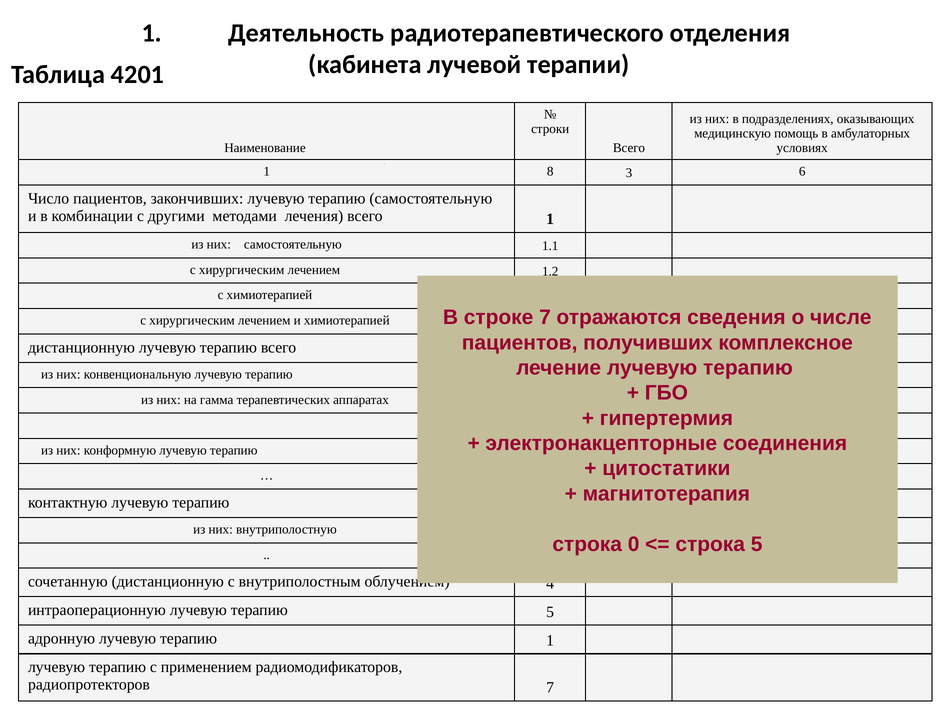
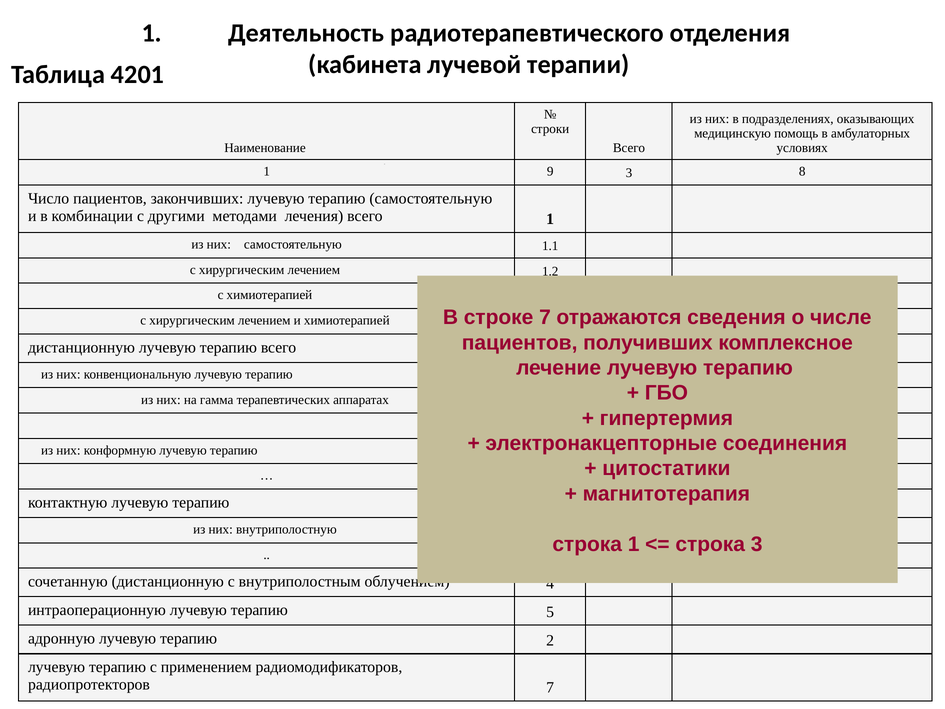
8: 8 -> 9 (550, 172)
6: 6 -> 8 (802, 172)
строка 0: 0 -> 1 (634, 544)
cтрока 5: 5 -> 3 (757, 544)
терапию 1: 1 -> 2 (550, 640)
